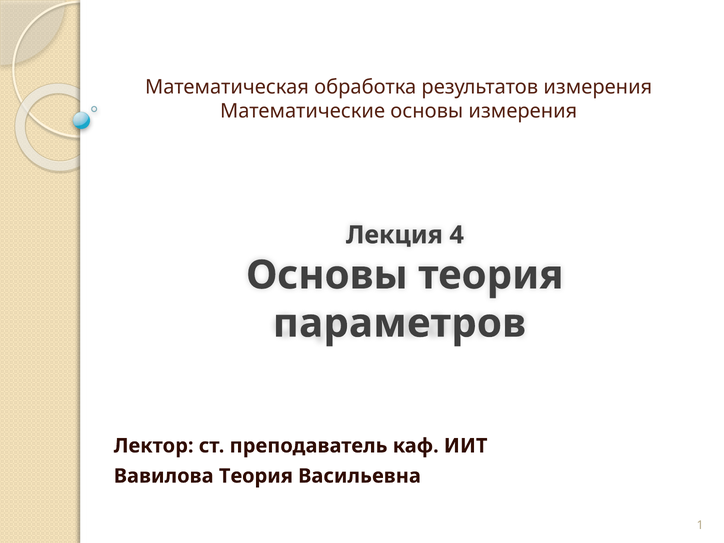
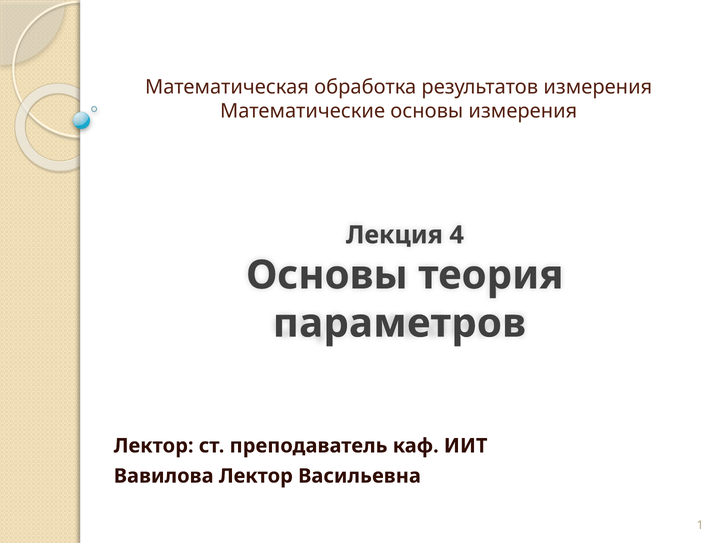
Вавилова Теория: Теория -> Лектор (256, 476)
